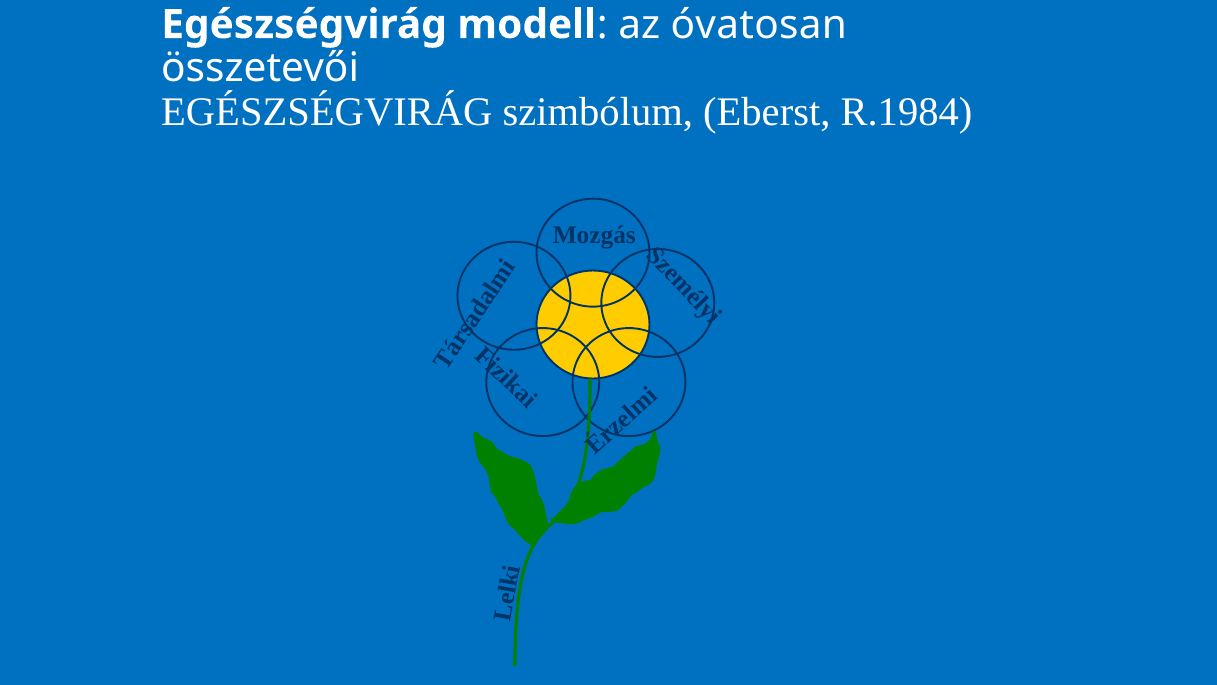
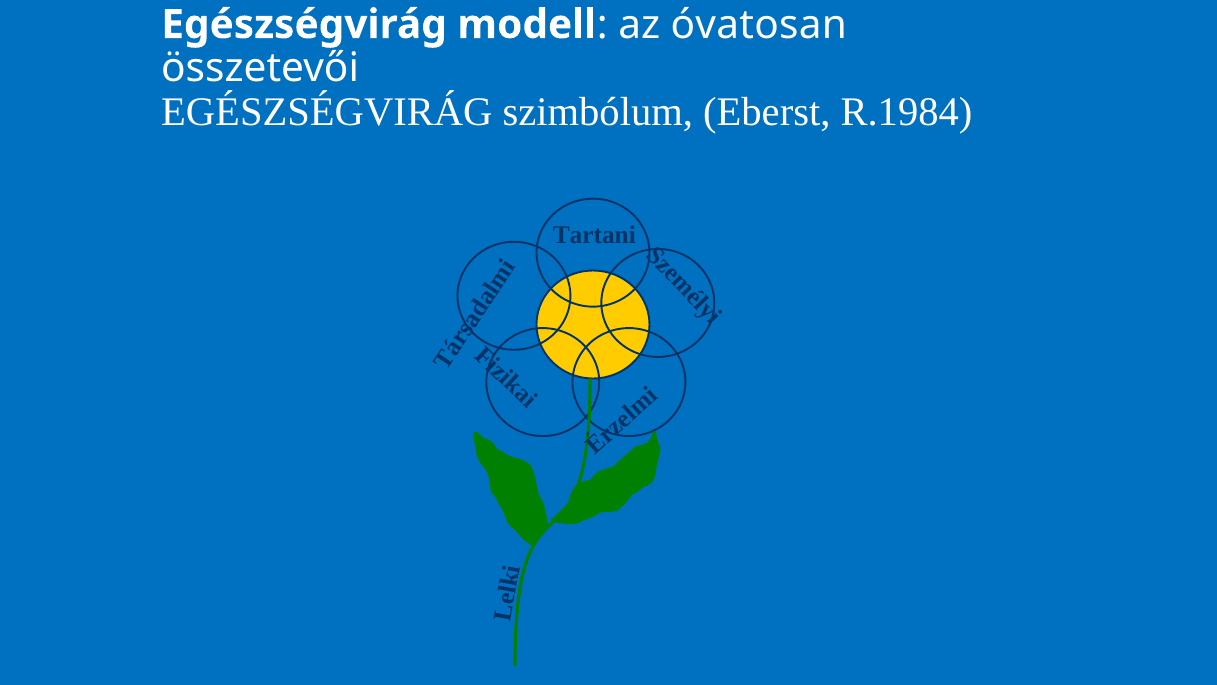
Mozgás: Mozgás -> Tartani (594, 234)
